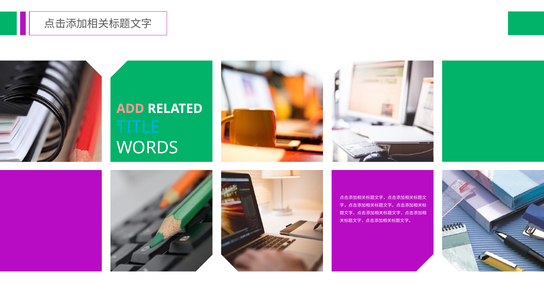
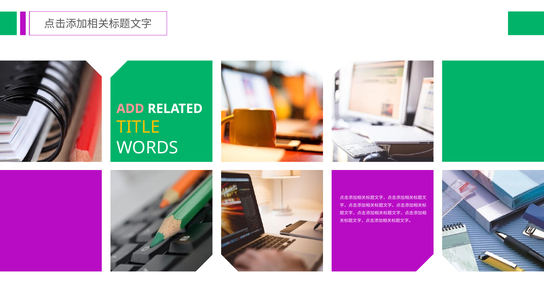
TITLE colour: light blue -> yellow (138, 127)
